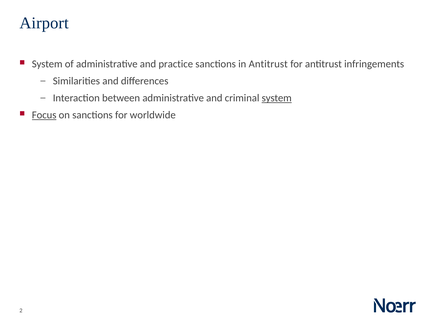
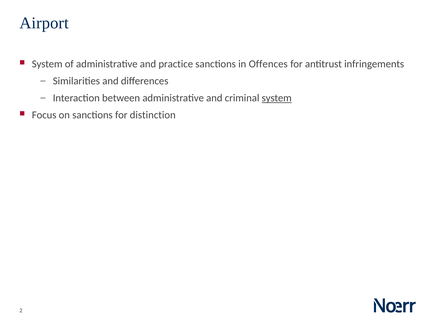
in Antitrust: Antitrust -> Offences (268, 64)
Focus underline: present -> none (44, 115)
worldwide: worldwide -> distinction (153, 115)
